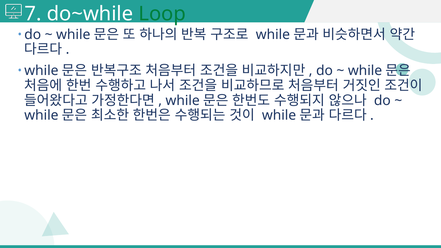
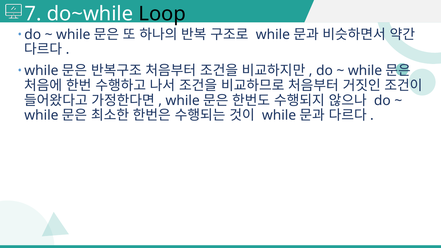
Loop colour: green -> black (162, 14)
